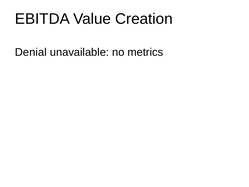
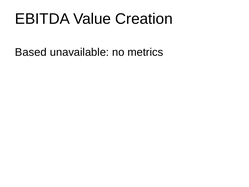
Denial: Denial -> Based (31, 52)
